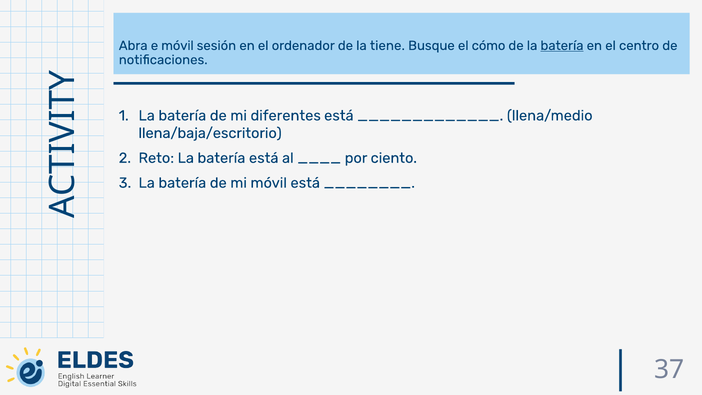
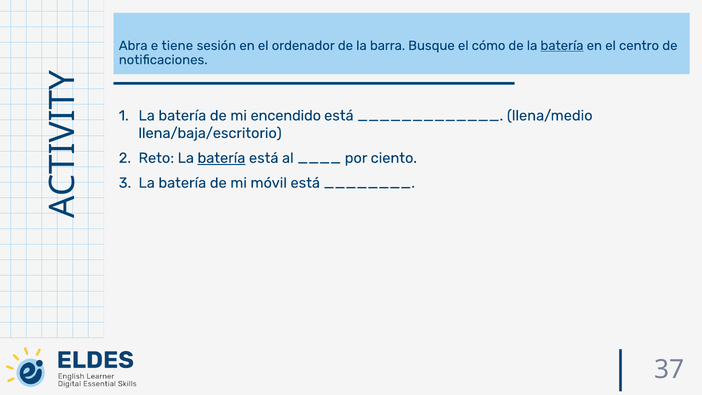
e móvil: móvil -> tiene (177, 46)
tiene: tiene -> barra (387, 46)
diferentes: diferentes -> encendido (286, 116)
batería underline: none -> present (221, 158)
